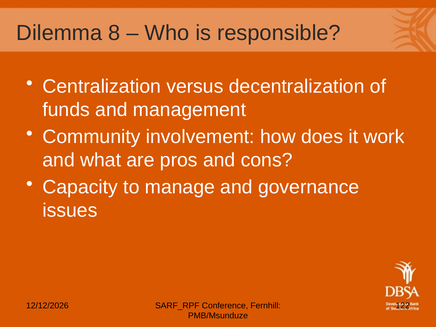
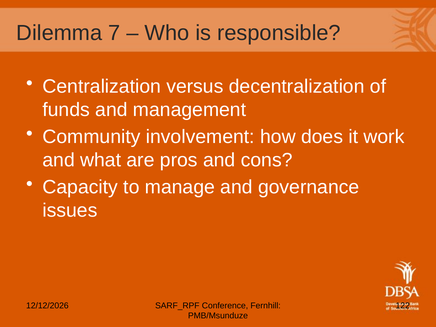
8: 8 -> 7 (114, 33)
